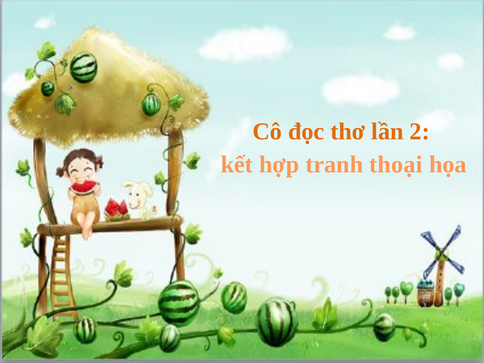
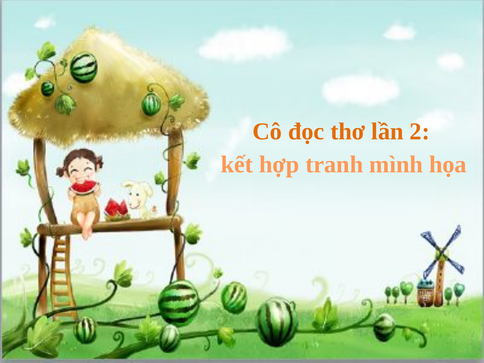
thoại: thoại -> mình (396, 165)
